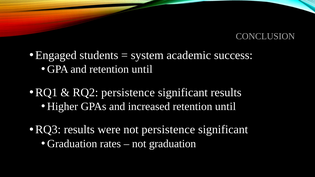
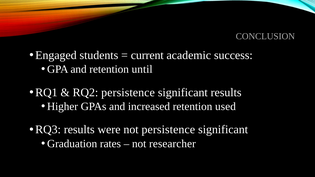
system: system -> current (147, 55)
increased retention until: until -> used (225, 107)
not graduation: graduation -> researcher (172, 144)
